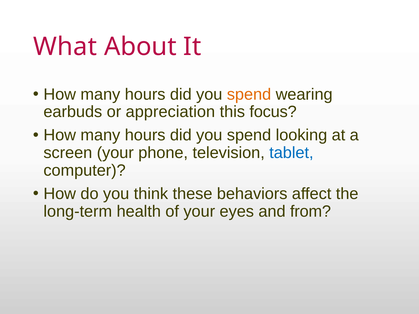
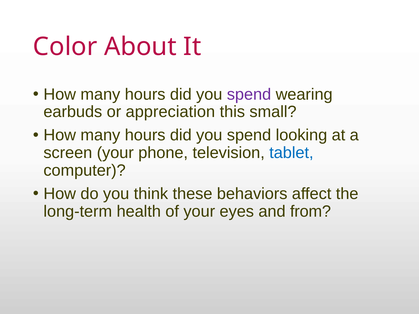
What: What -> Color (65, 47)
spend colour: orange -> purple (249, 94)
focus: focus -> small (273, 112)
